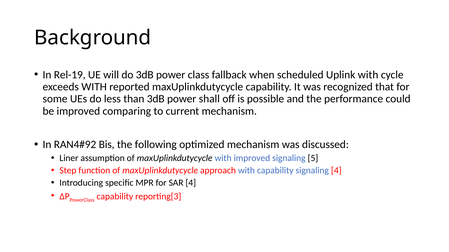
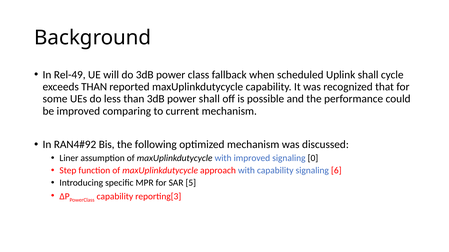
Rel-19: Rel-19 -> Rel-49 (70, 75)
Uplink with: with -> shall (368, 75)
exceeds WITH: WITH -> THAN (94, 87)
5: 5 -> 0 (313, 158)
signaling 4: 4 -> 6 (336, 171)
SAR 4: 4 -> 5 (191, 183)
